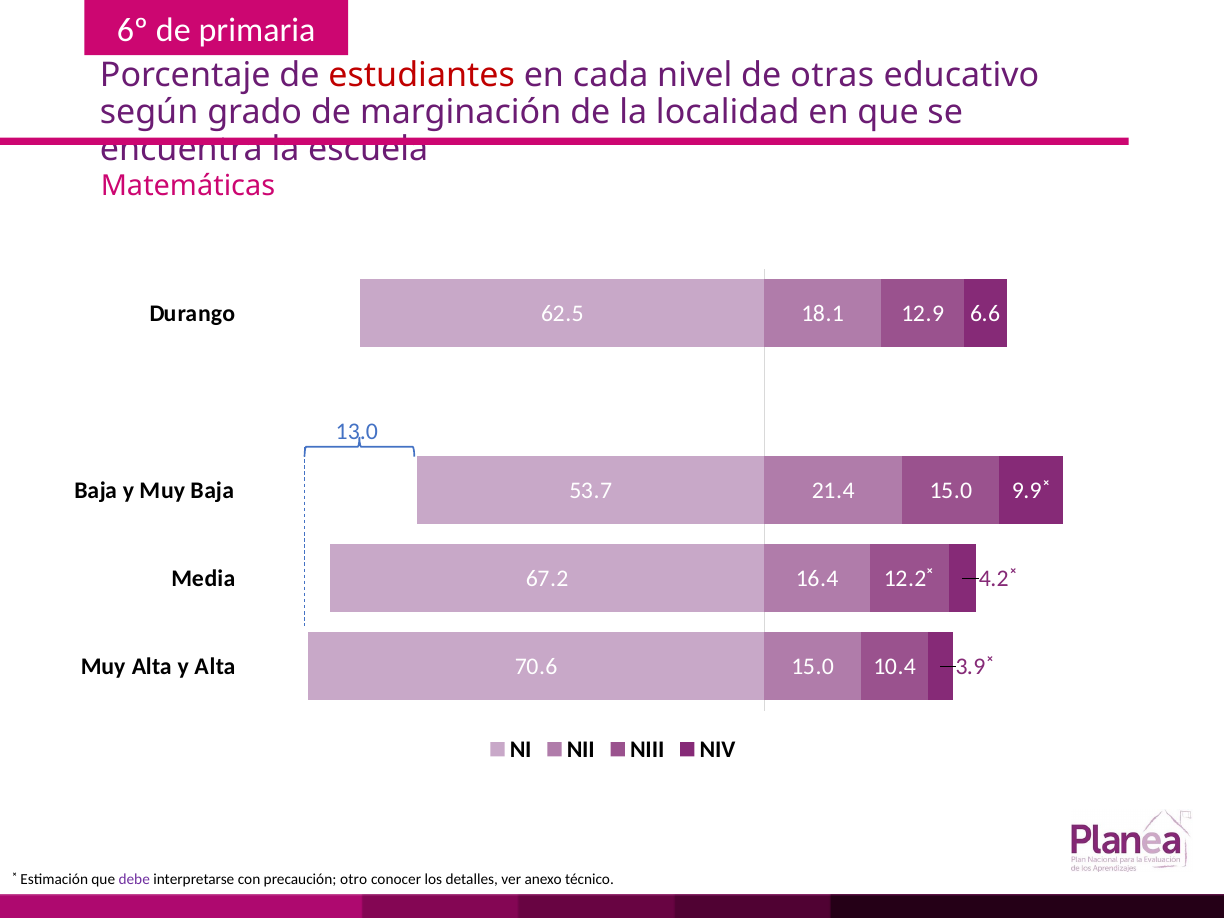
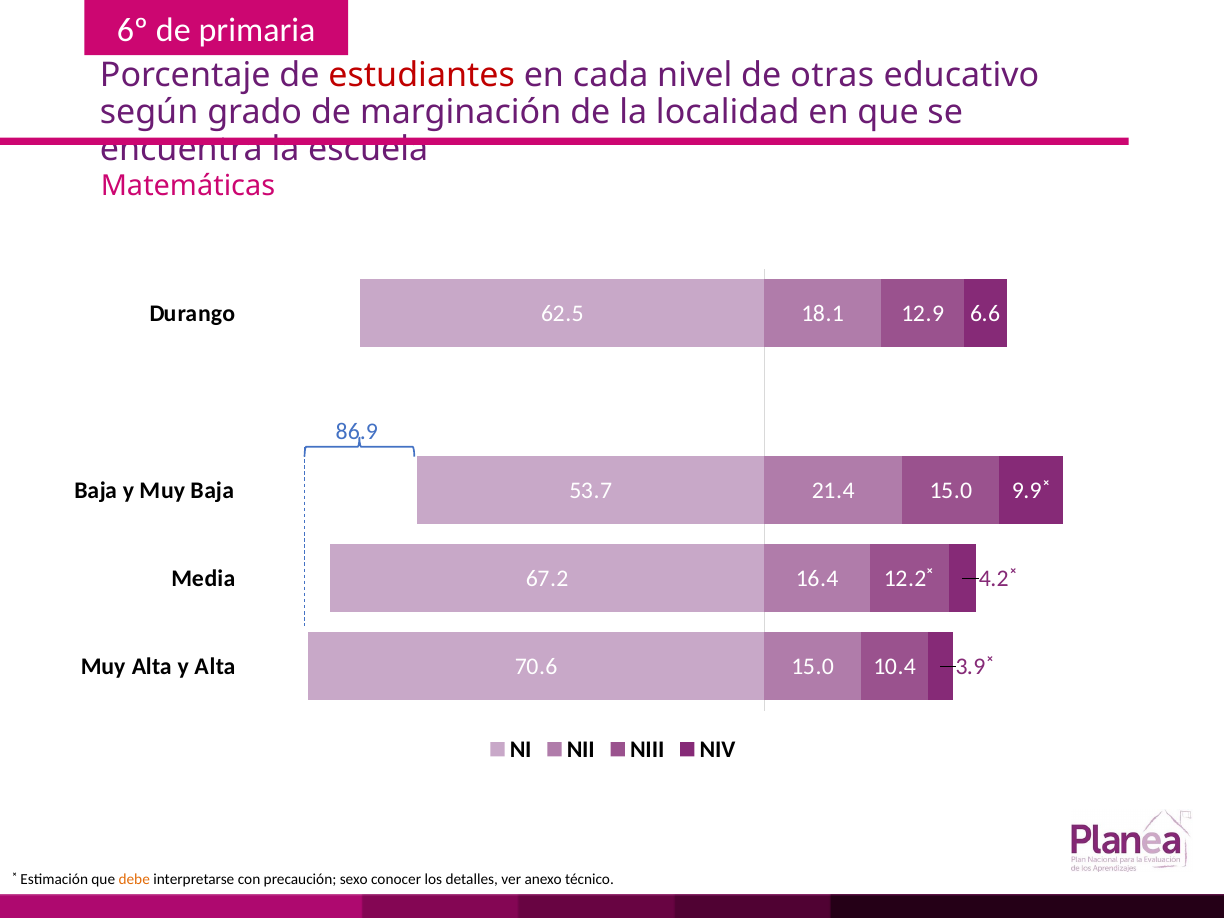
13.0: 13.0 -> 86.9 (357, 431)
debe colour: purple -> orange (134, 880)
otro: otro -> sexo (354, 880)
